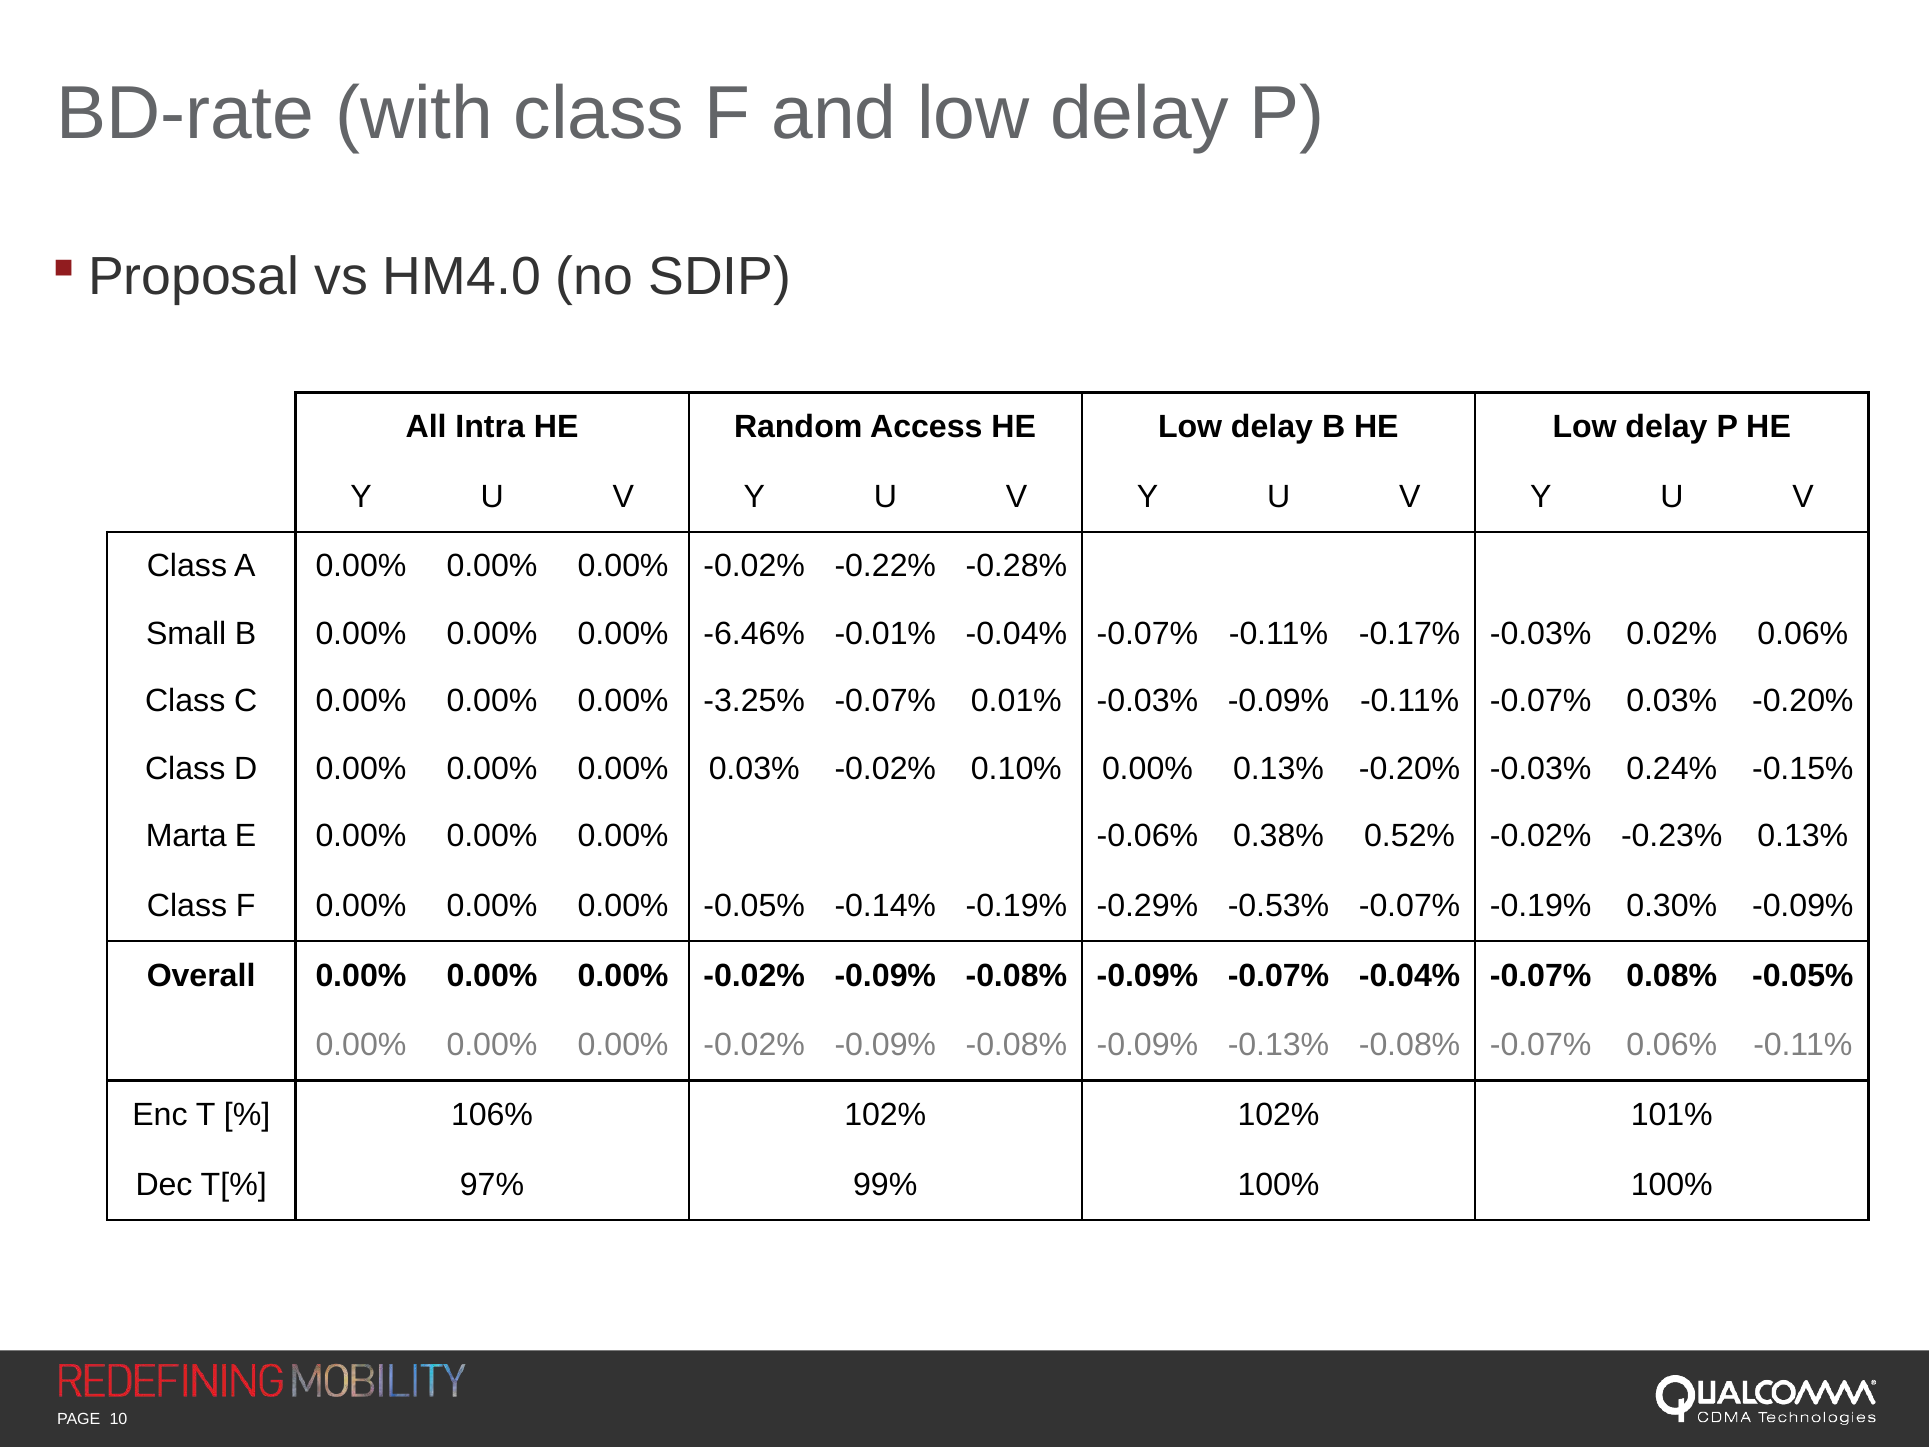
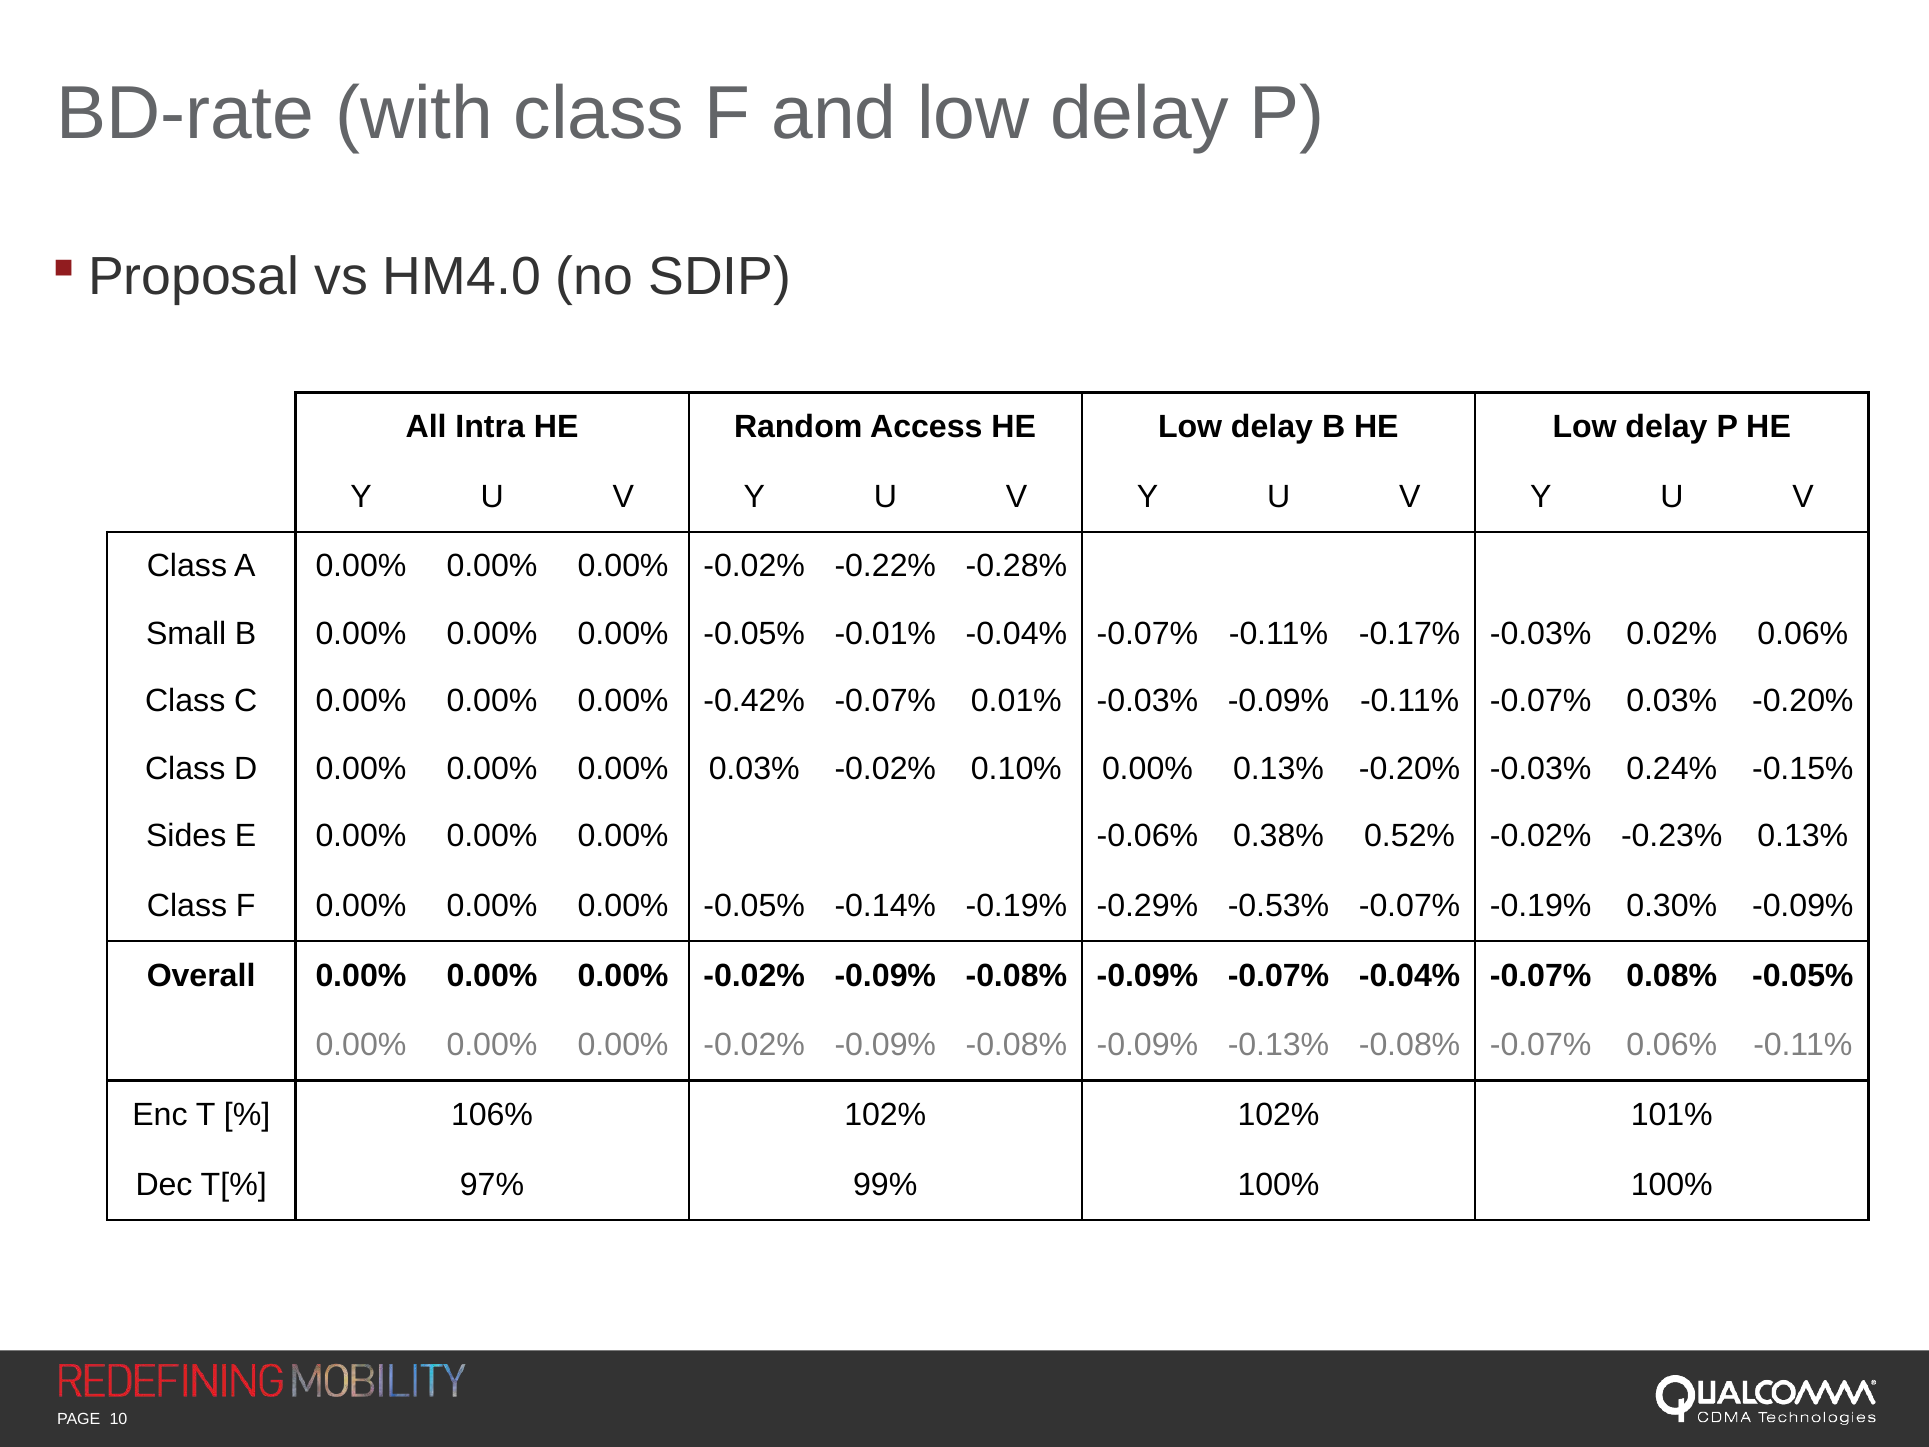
-6.46%: -6.46% -> -0.05% (754, 634)
-3.25%: -3.25% -> -0.42% (754, 701)
Marta: Marta -> Sides (186, 836)
